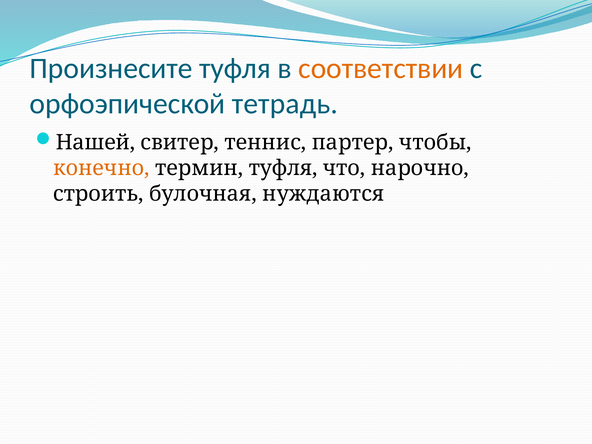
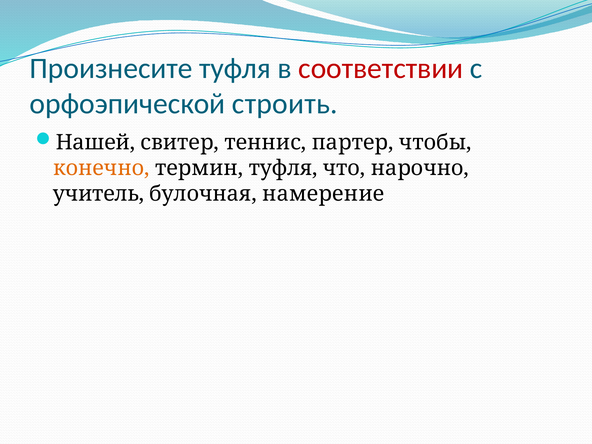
соответствии colour: orange -> red (381, 68)
тетрадь: тетрадь -> строить (285, 104)
строить: строить -> учитель (98, 194)
нуждаются: нуждаются -> намерение (323, 194)
